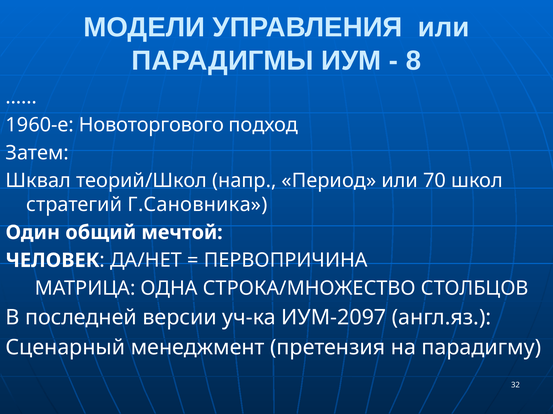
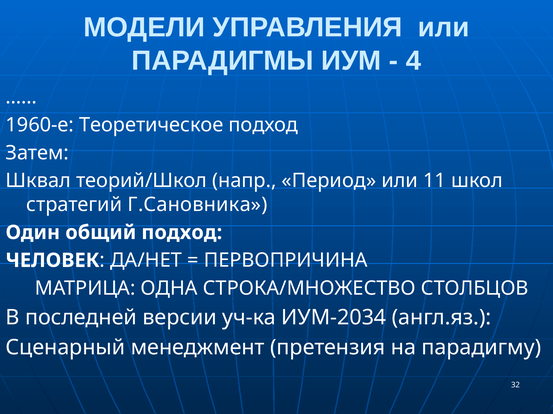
8: 8 -> 4 (413, 61)
Новоторгового: Новоторгового -> Теоретическое (151, 125)
70: 70 -> 11 (435, 181)
общий мечтой: мечтой -> подход (182, 233)
ИУМ-2097: ИУМ-2097 -> ИУМ-2034 (334, 318)
